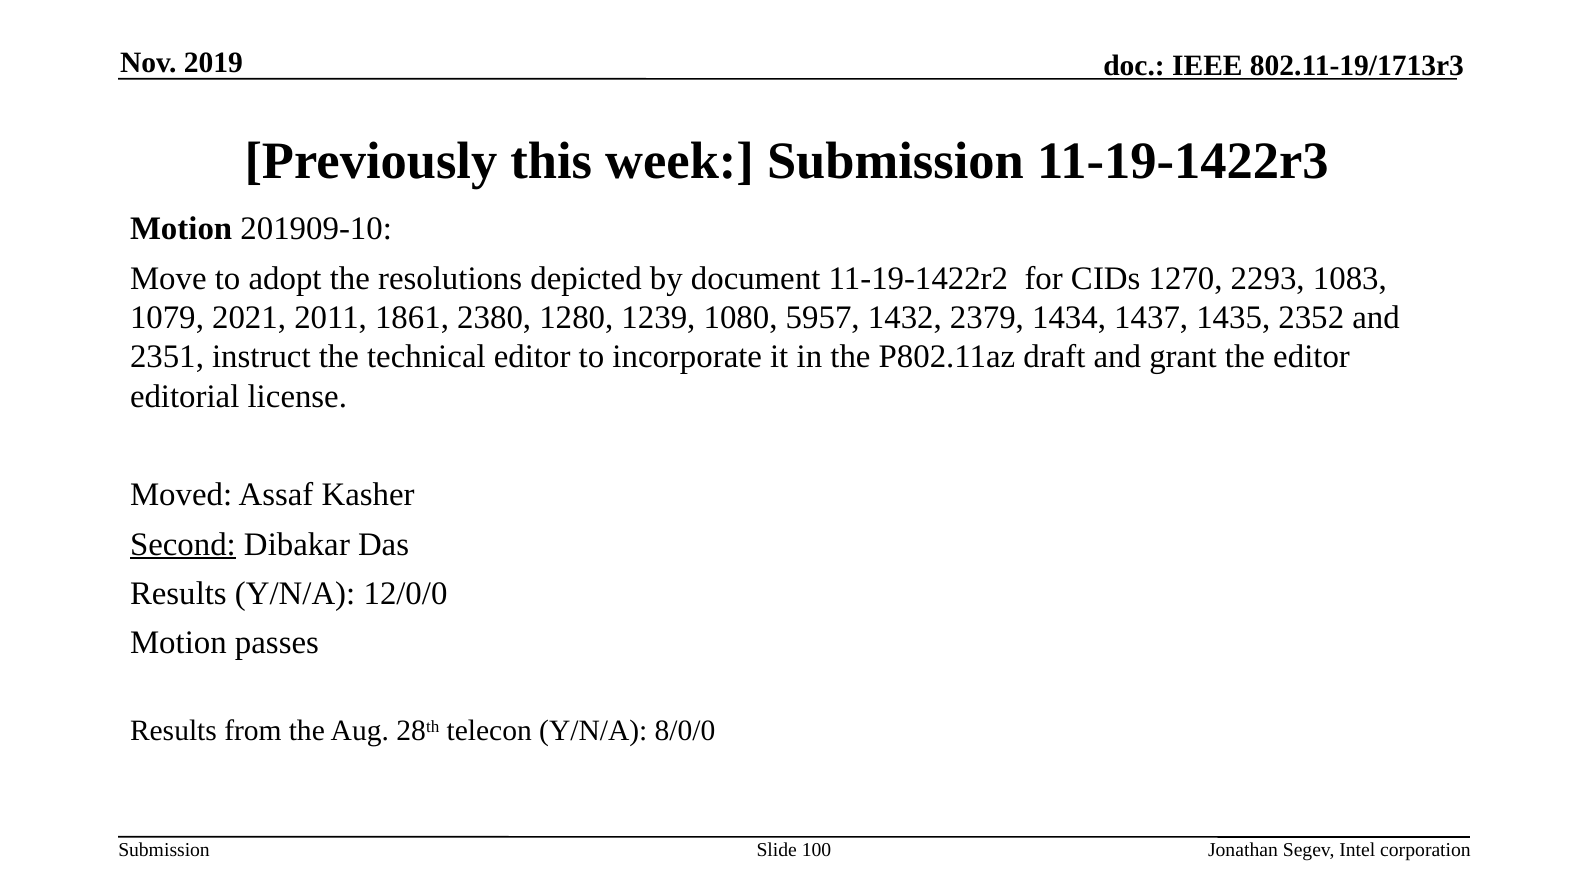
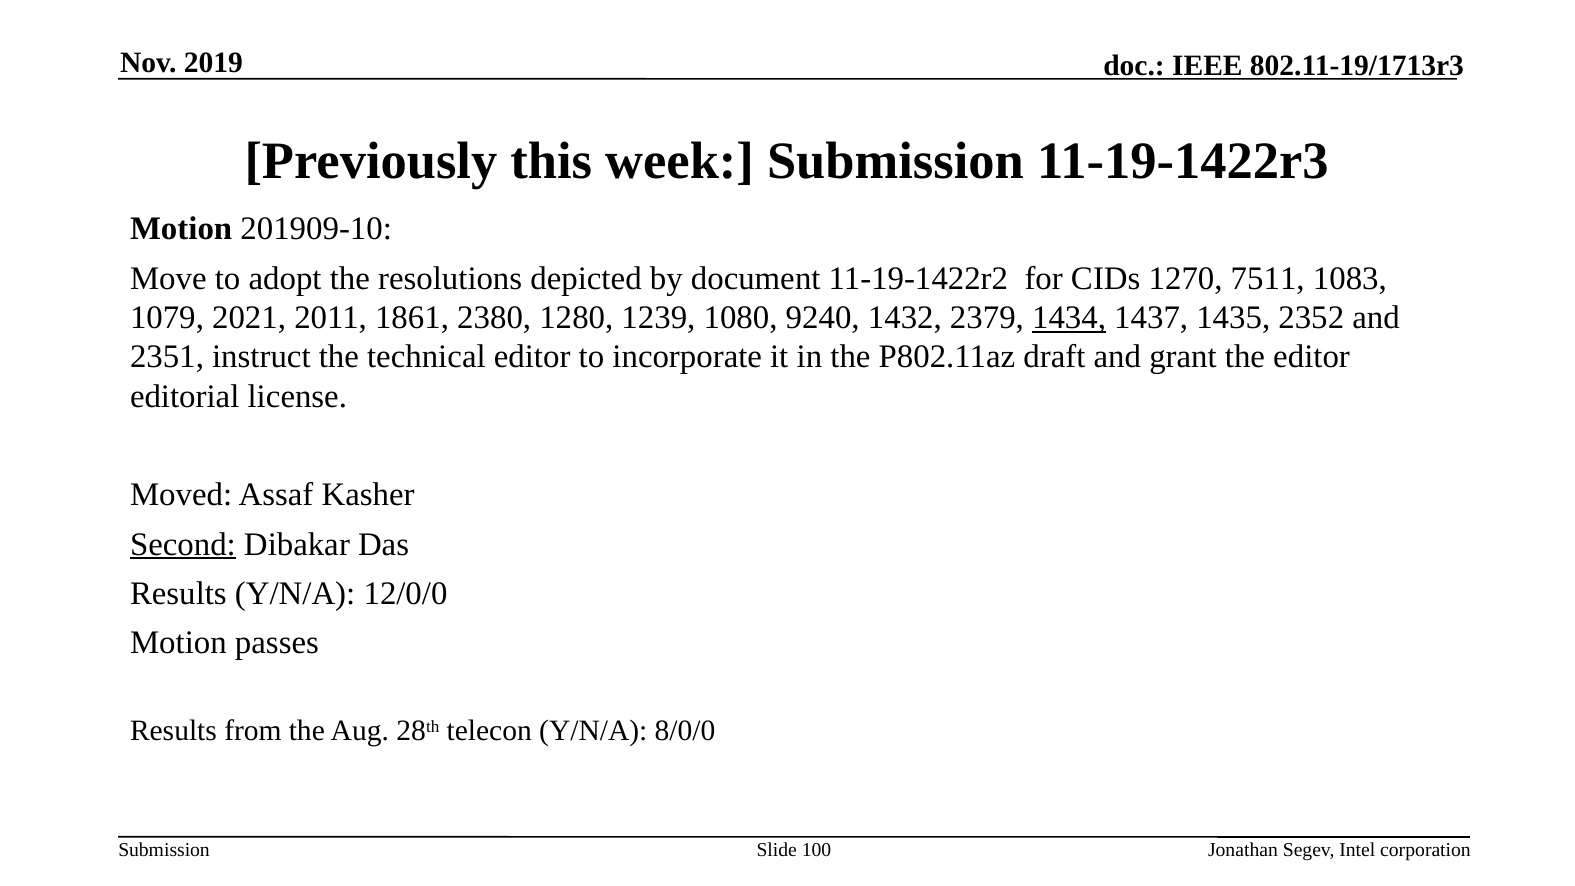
2293: 2293 -> 7511 (1268, 278)
5957: 5957 -> 9240 (823, 318)
1434 underline: none -> present (1069, 318)
